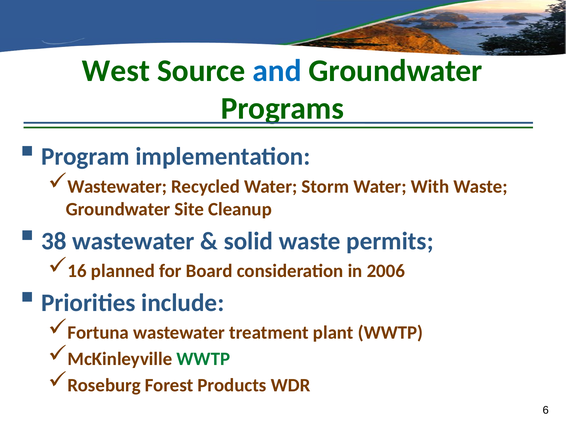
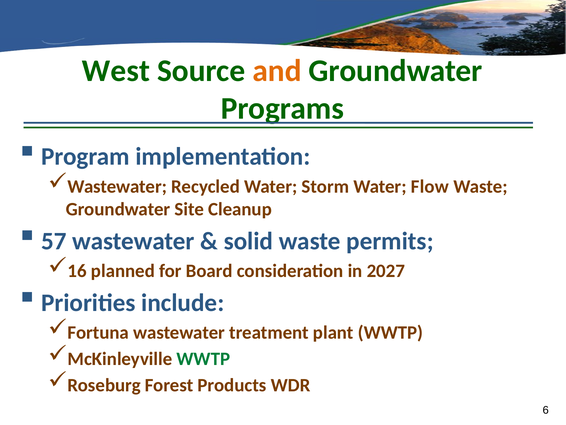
and colour: blue -> orange (277, 71)
With: With -> Flow (430, 186)
38: 38 -> 57 (54, 241)
2006: 2006 -> 2027 (386, 270)
